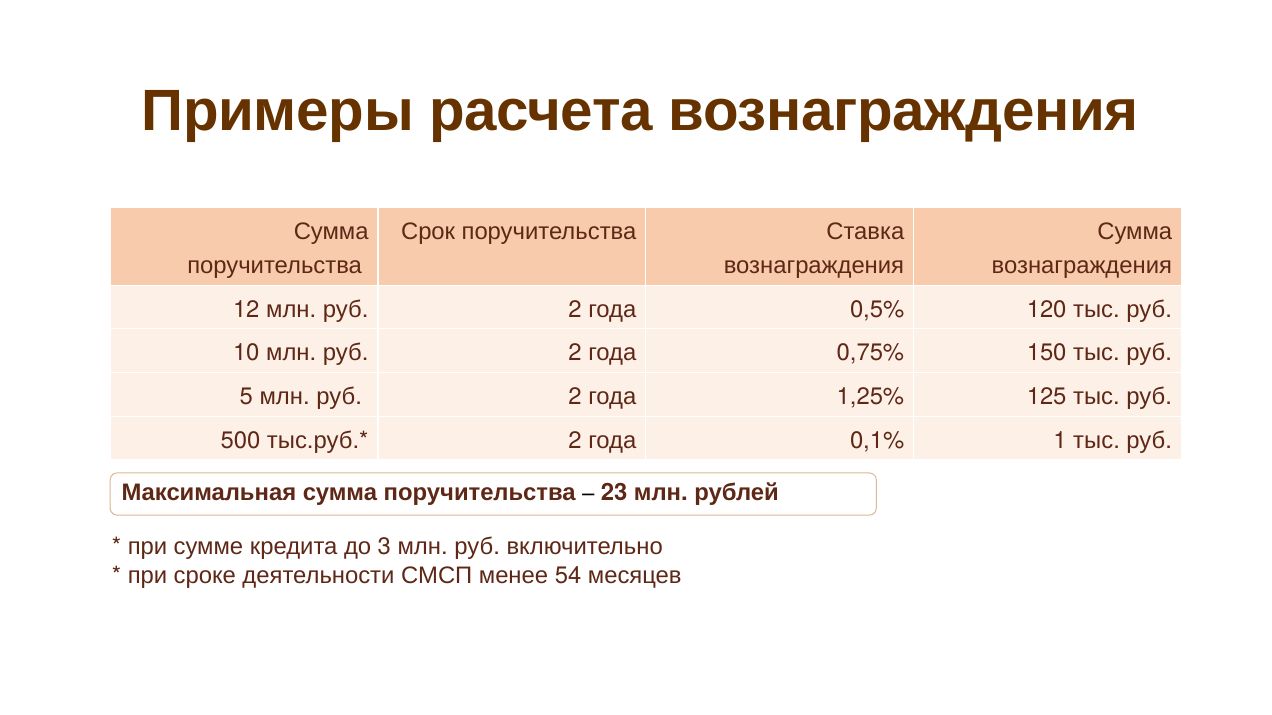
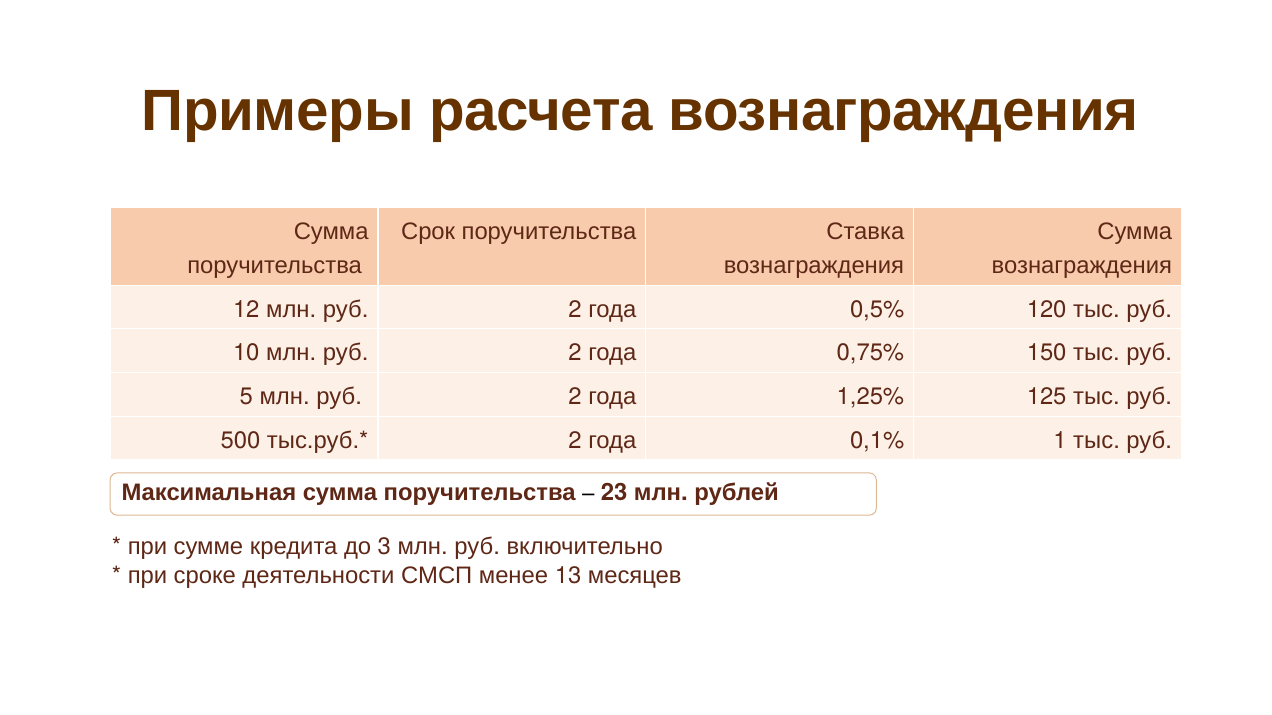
54: 54 -> 13 (568, 576)
